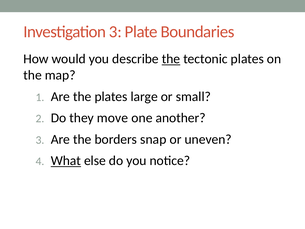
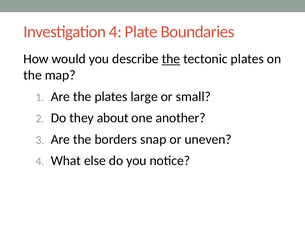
Investigation 3: 3 -> 4 (115, 32)
move: move -> about (113, 118)
What underline: present -> none (66, 161)
